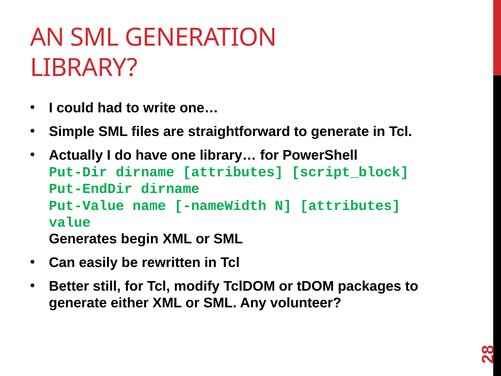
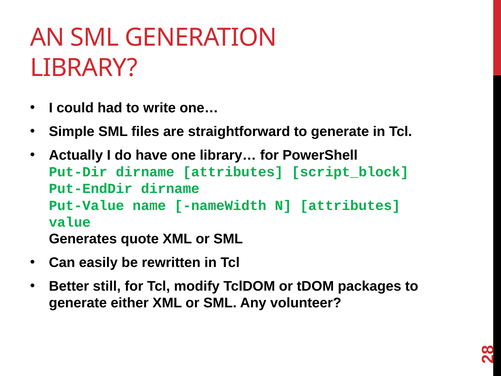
begin: begin -> quote (140, 239)
